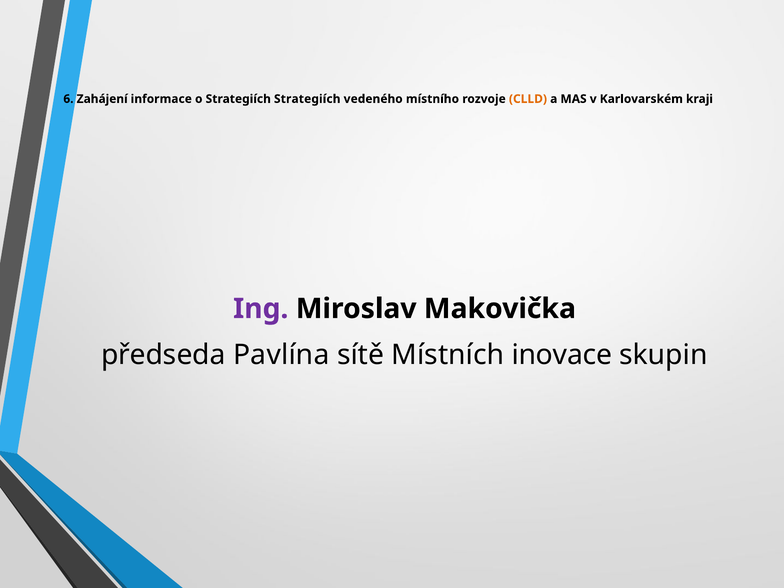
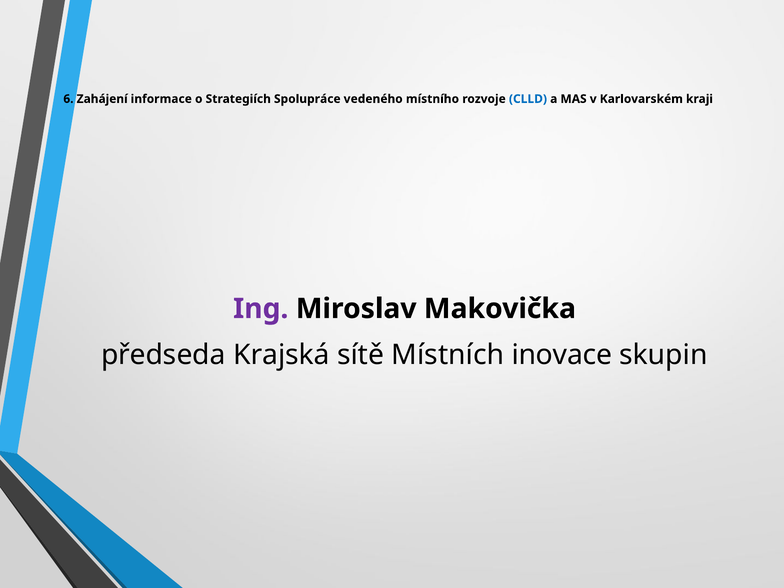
Strategiích Strategiích: Strategiích -> Spolupráce (307, 99)
CLLD colour: orange -> blue (528, 99)
Pavlína: Pavlína -> Krajská (281, 355)
